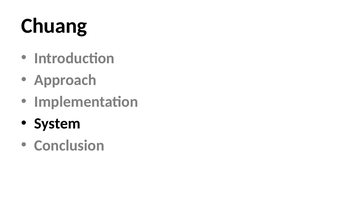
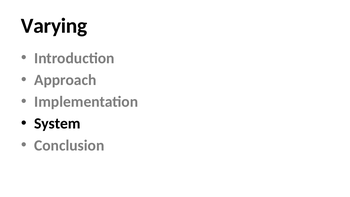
Chuang: Chuang -> Varying (54, 26)
